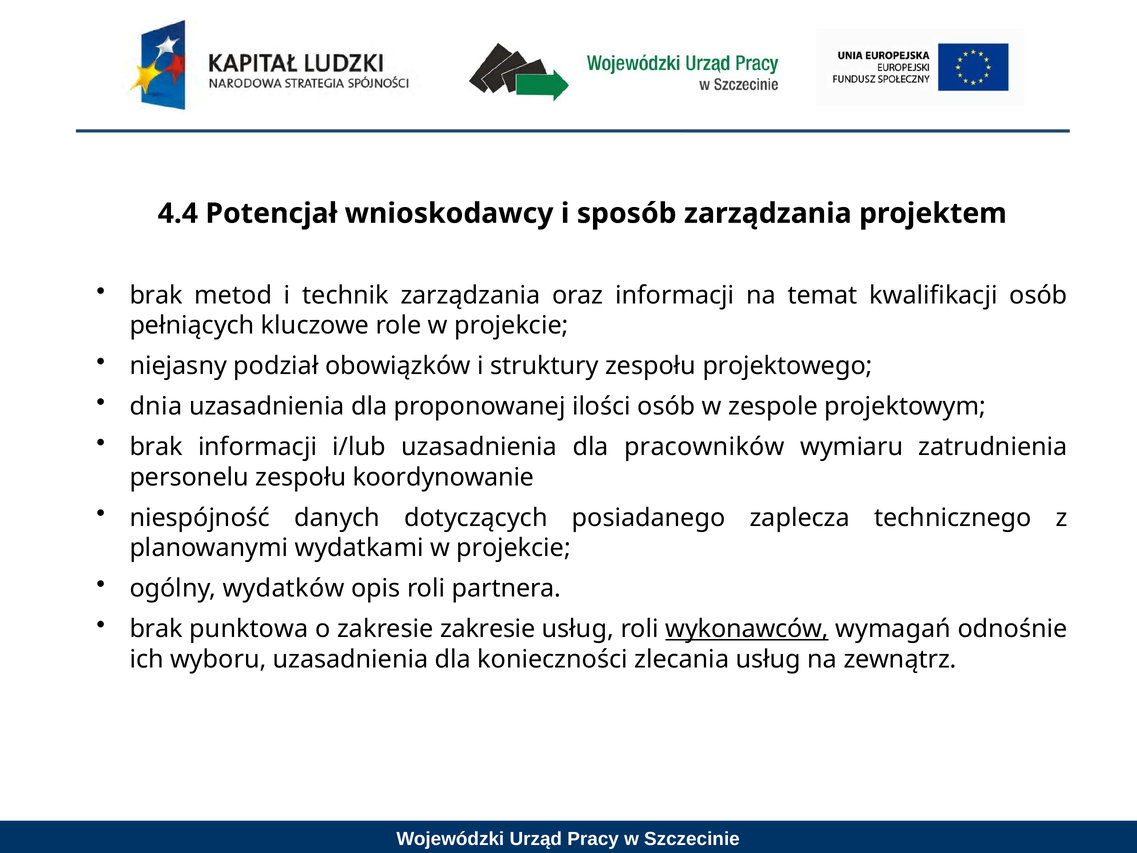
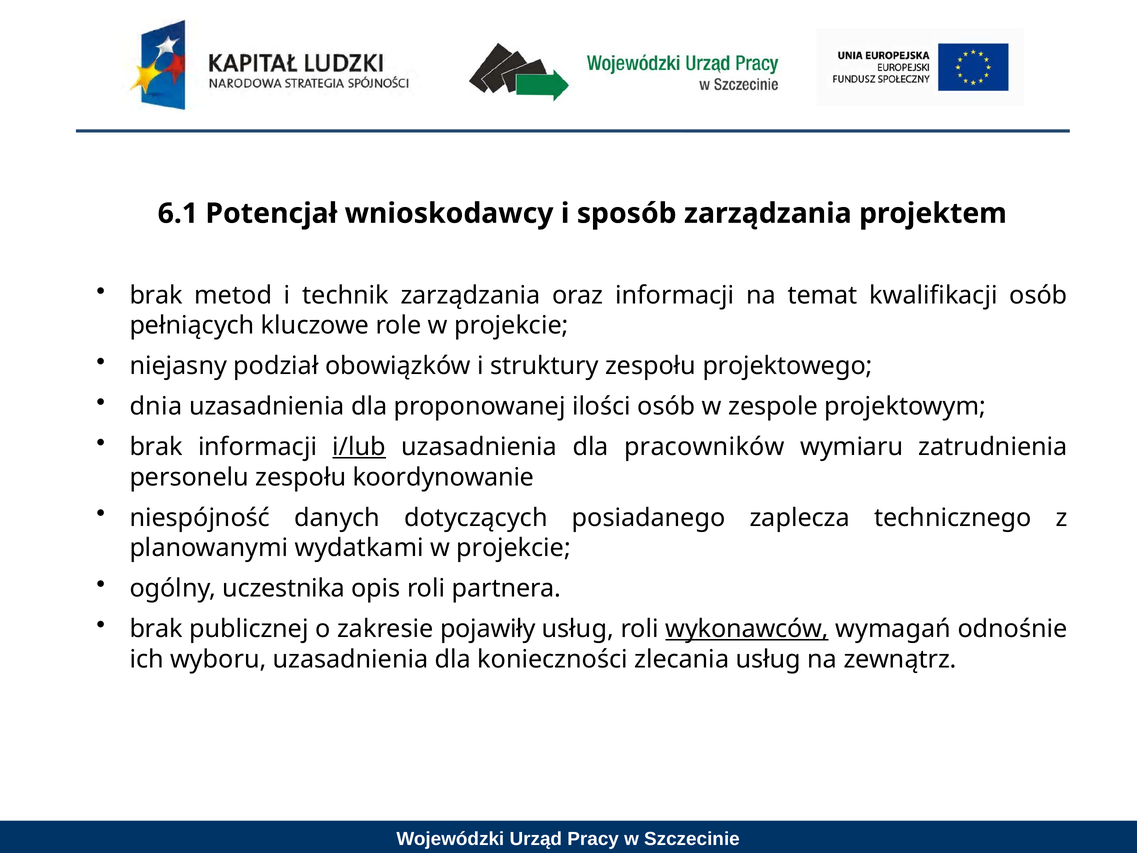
4.4: 4.4 -> 6.1 (178, 213)
i/lub underline: none -> present (359, 447)
wydatków: wydatków -> uczestnika (284, 588)
punktowa: punktowa -> publicznej (249, 629)
zakresie zakresie: zakresie -> pojawiły (488, 629)
